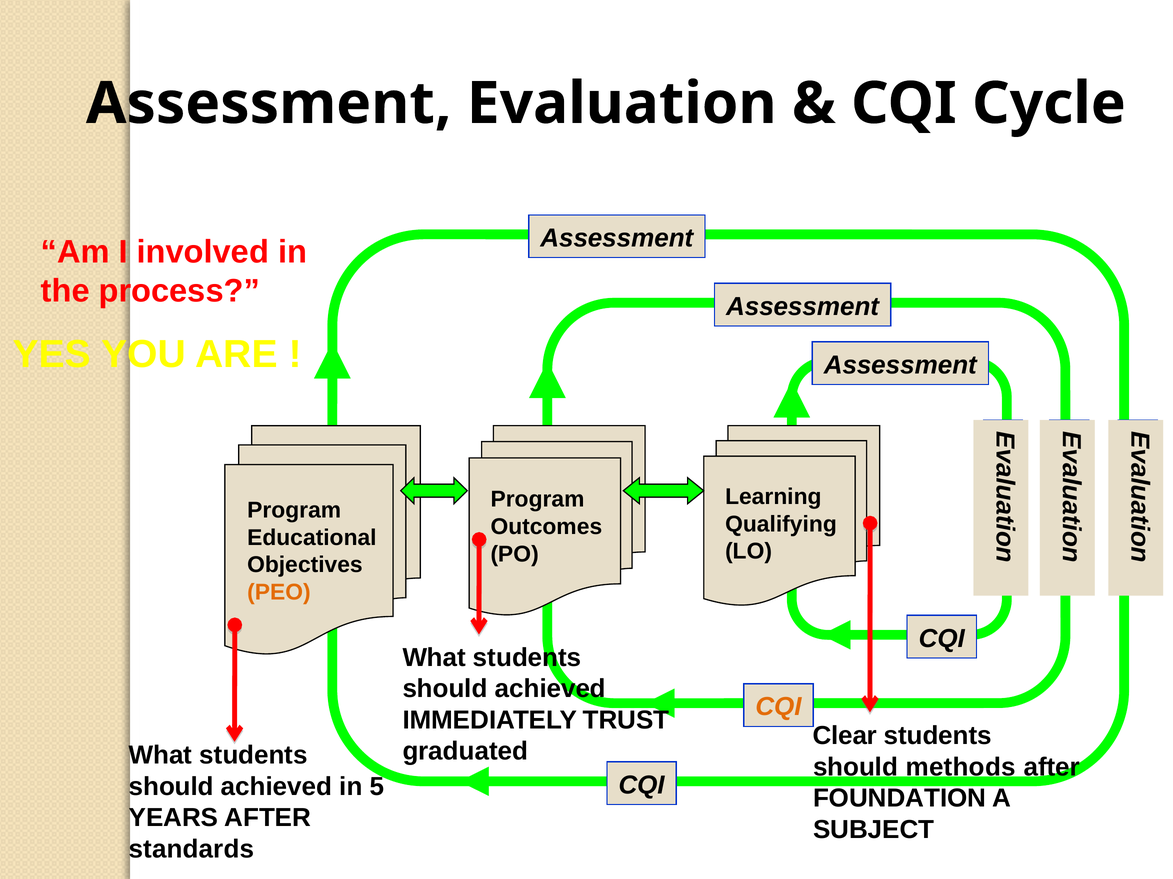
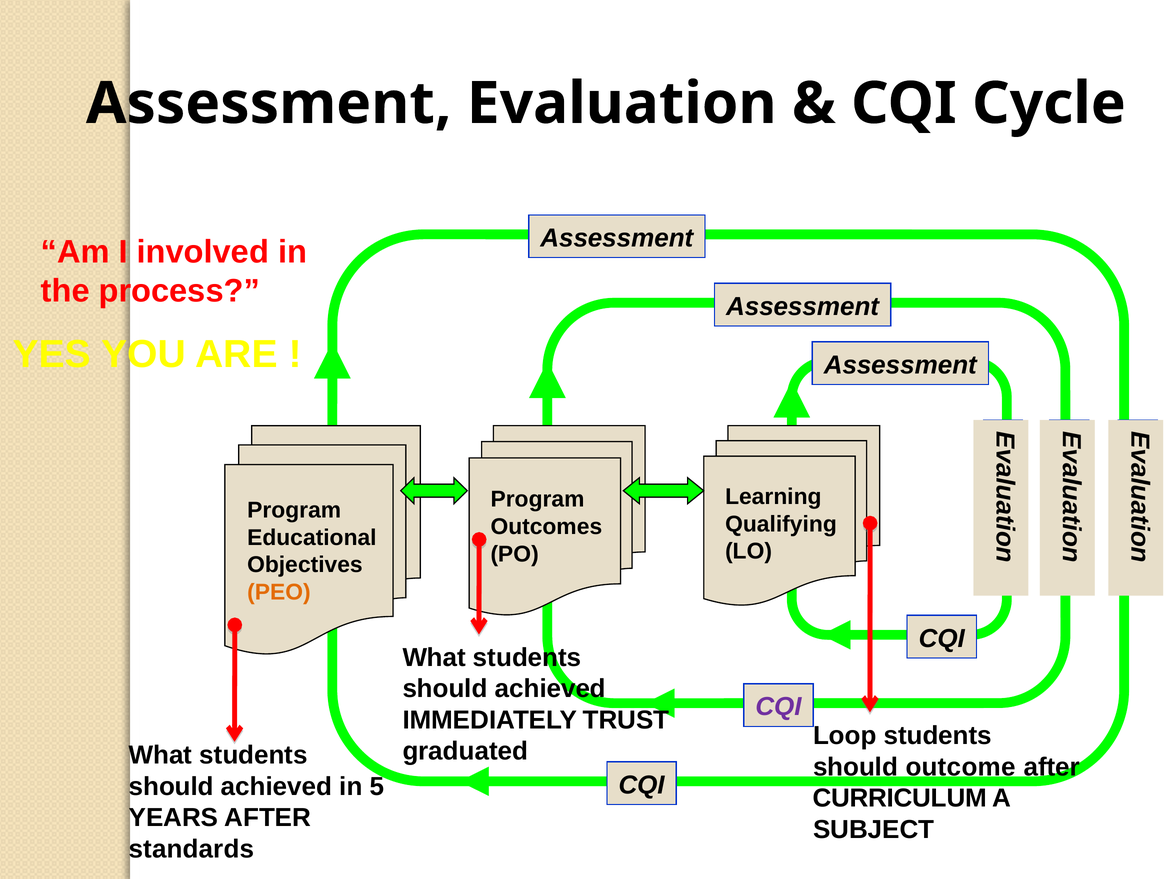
CQI colour: orange -> purple (778, 707)
Clear: Clear -> Loop (845, 736)
methods: methods -> outcome (961, 768)
FOUNDATION: FOUNDATION -> CURRICULUM (900, 799)
